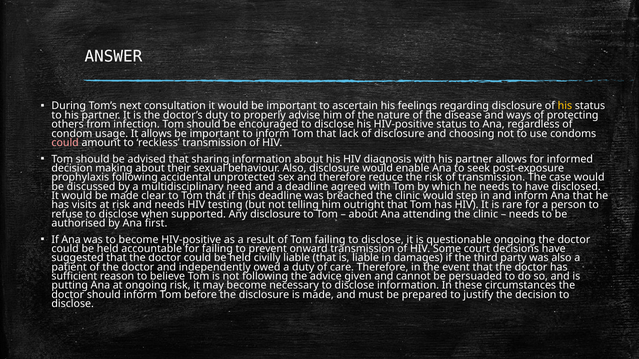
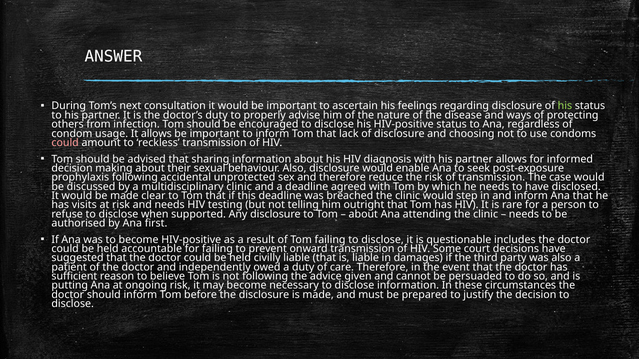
his colour: yellow -> light green (565, 106)
multidisciplinary need: need -> clinic (239, 187)
questionable ongoing: ongoing -> includes (515, 240)
